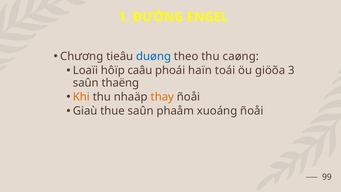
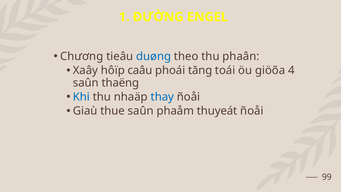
caøng: caøng -> phaân (241, 56)
Loaïi: Loaïi -> Xaây (85, 70)
haïn: haïn -> tăng (200, 70)
3: 3 -> 4 (291, 70)
Khi colour: orange -> blue (81, 97)
thay colour: orange -> blue (162, 97)
xuoáng: xuoáng -> thuyeát (217, 111)
